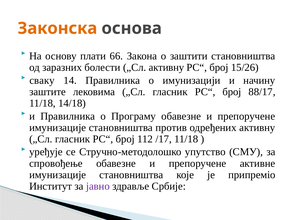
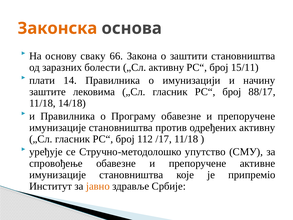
плати: плати -> сваку (93, 56)
15/26: 15/26 -> 15/11 (245, 67)
сваку: сваку -> плати (42, 80)
јавно colour: purple -> orange (98, 186)
